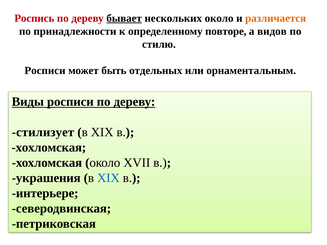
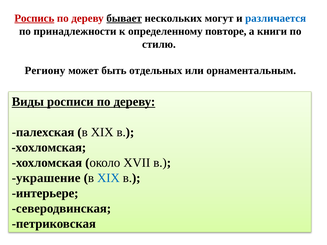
Роспись underline: none -> present (34, 18)
нескольких около: около -> могут (219, 18)
различается colour: orange -> blue (276, 18)
видов: видов -> книги (272, 31)
Росписи: Росписи -> Региону (45, 71)
стилизует: стилизует -> палехская (43, 132)
украшения: украшения -> украшение (46, 178)
